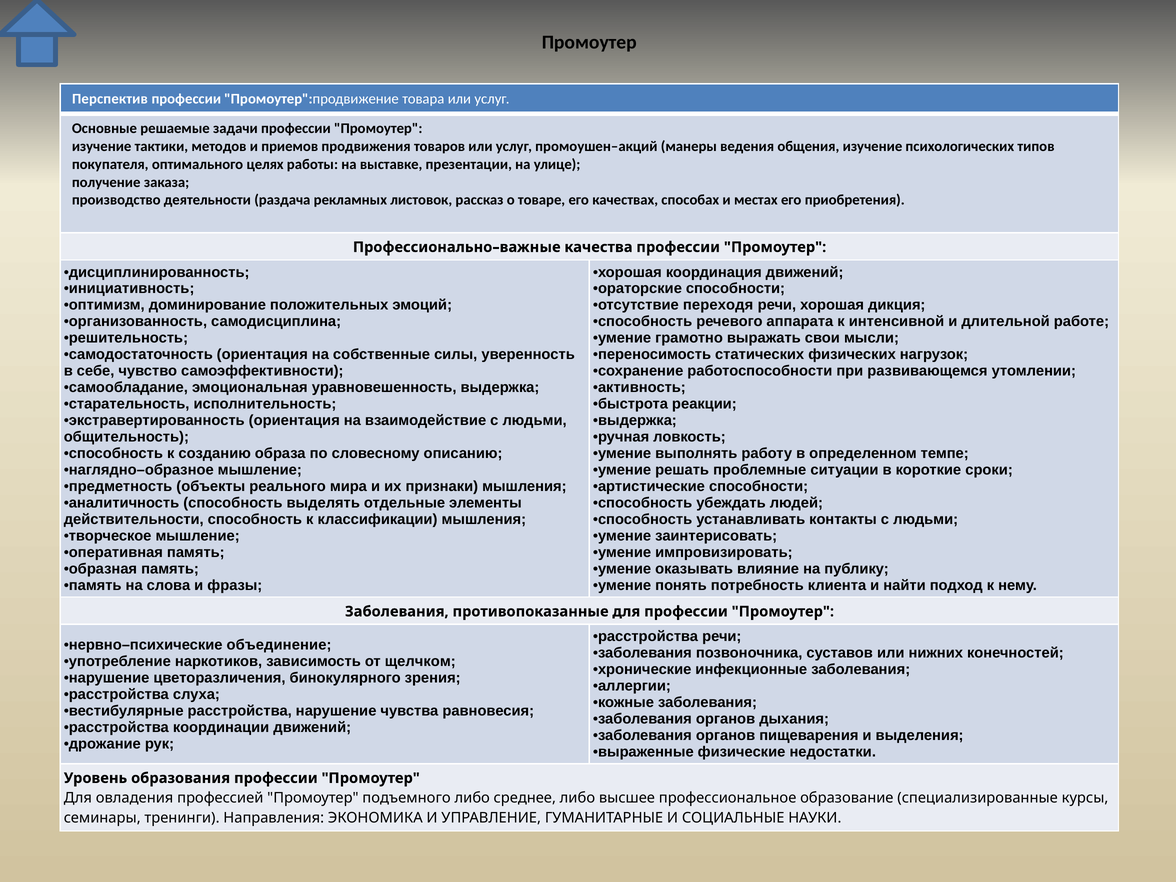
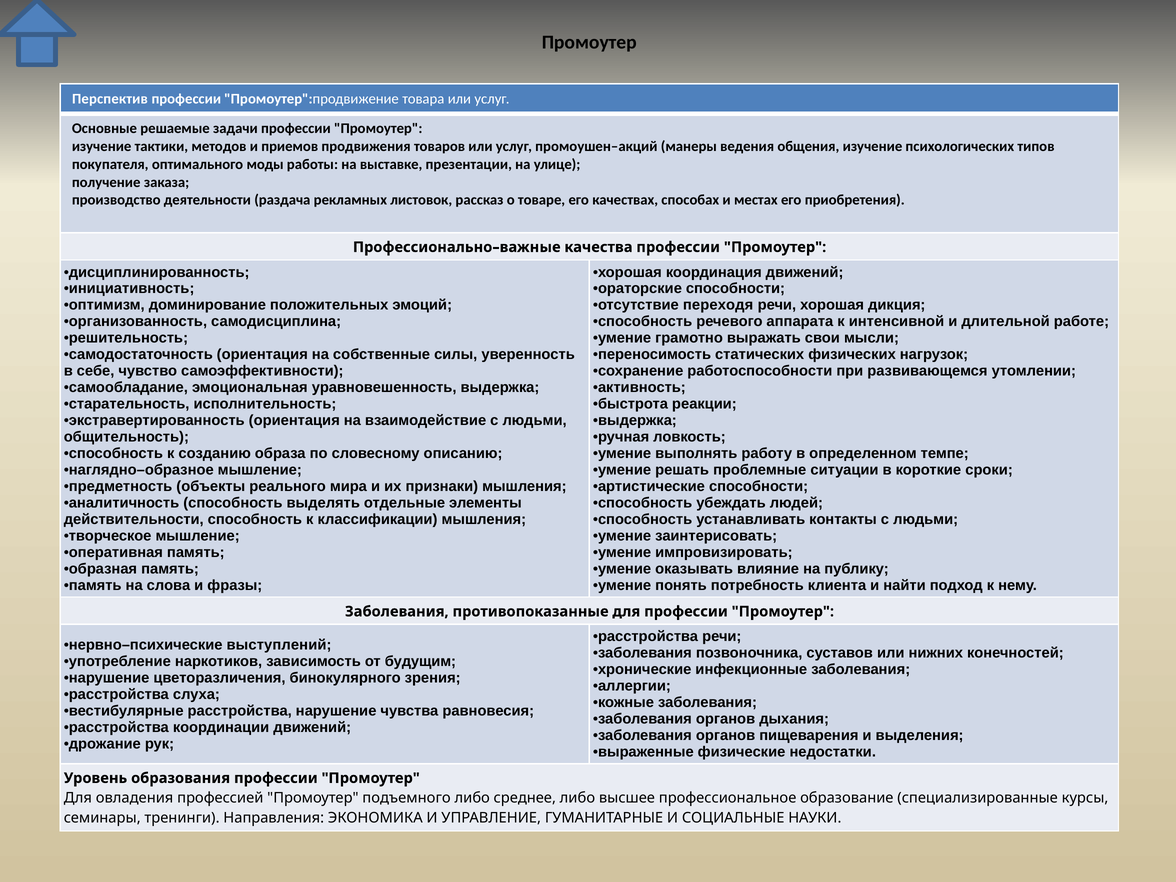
целях: целях -> моды (265, 164)
объединение: объединение -> выступлений (279, 645)
щелчком: щелчком -> будущим (420, 661)
